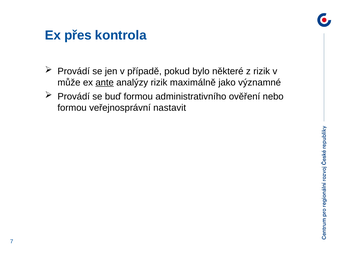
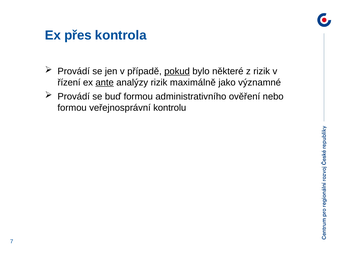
pokud underline: none -> present (177, 71)
může: může -> řízení (69, 82)
nastavit: nastavit -> kontrolu (170, 108)
